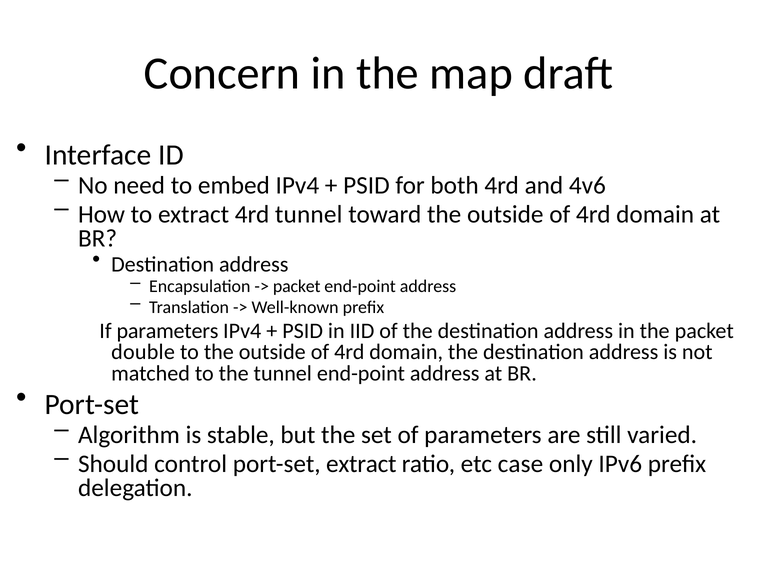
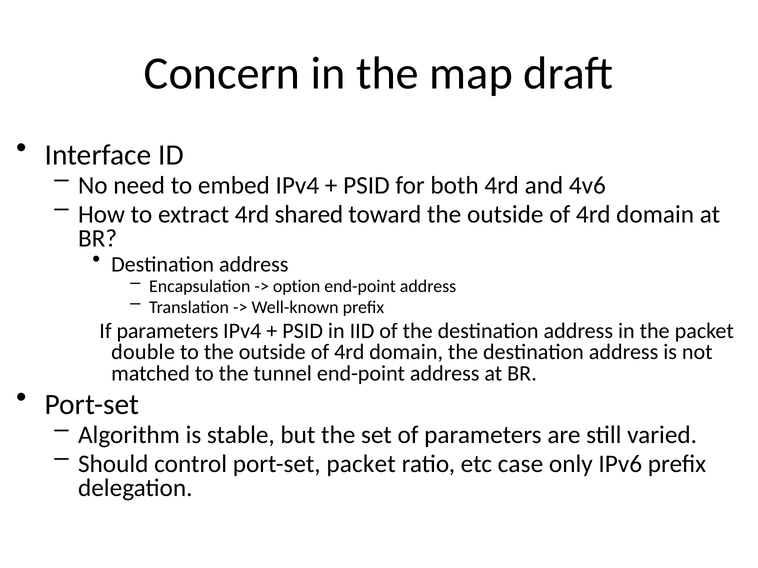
4rd tunnel: tunnel -> shared (309, 214)
packet: packet -> option (297, 287)
port-set extract: extract -> packet (361, 464)
